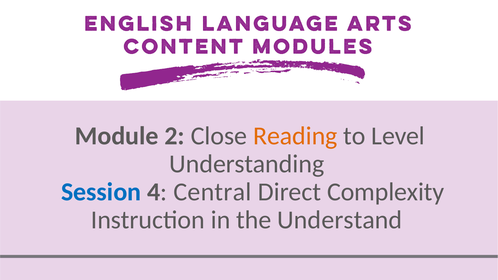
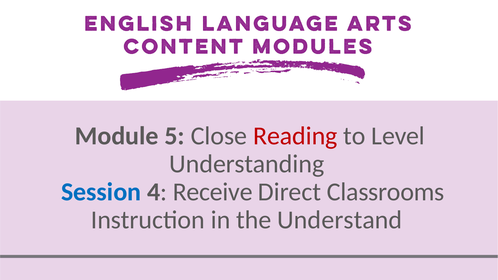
2: 2 -> 5 (175, 136)
Reading colour: orange -> red (295, 136)
Central: Central -> Receive (213, 192)
Complexity: Complexity -> Classrooms (386, 192)
